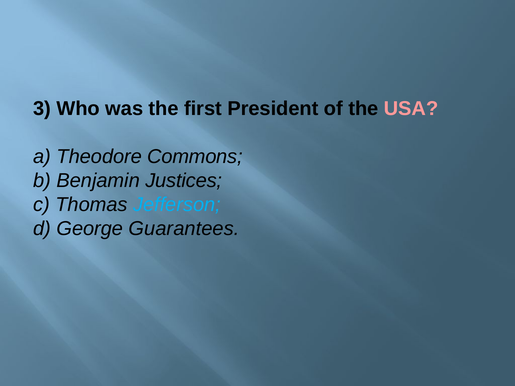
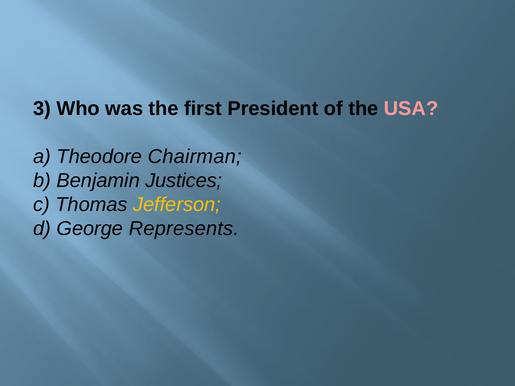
Commons: Commons -> Chairman (195, 157)
Jefferson colour: light blue -> yellow (177, 205)
Guarantees: Guarantees -> Represents (184, 229)
